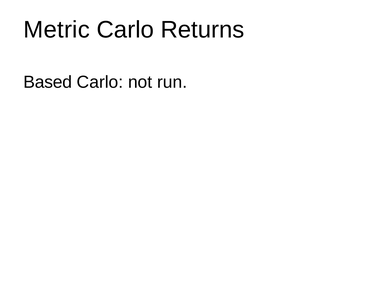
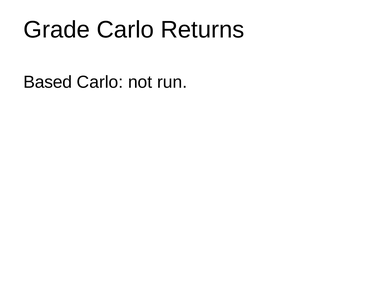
Metric: Metric -> Grade (57, 30)
